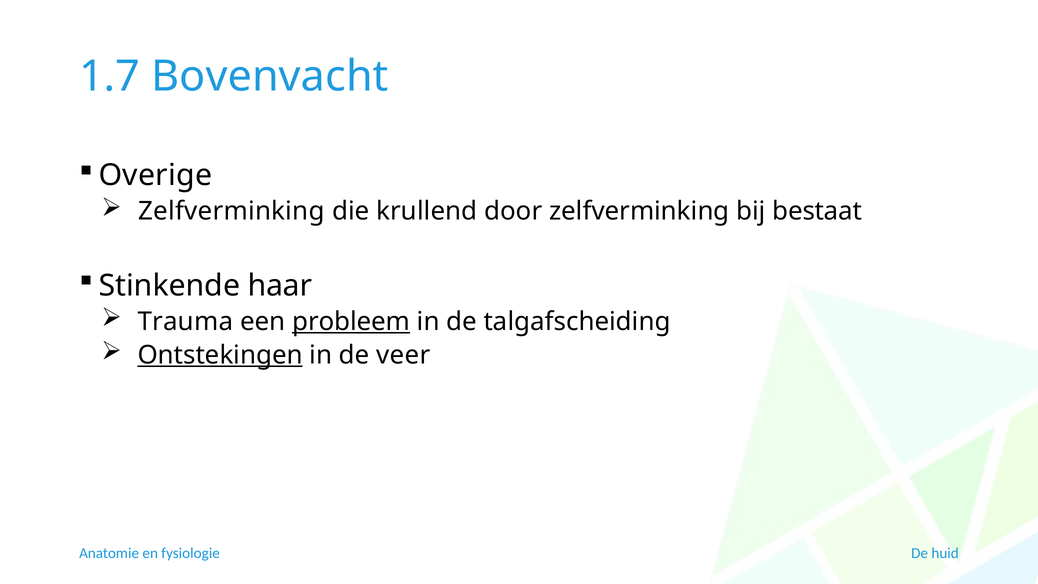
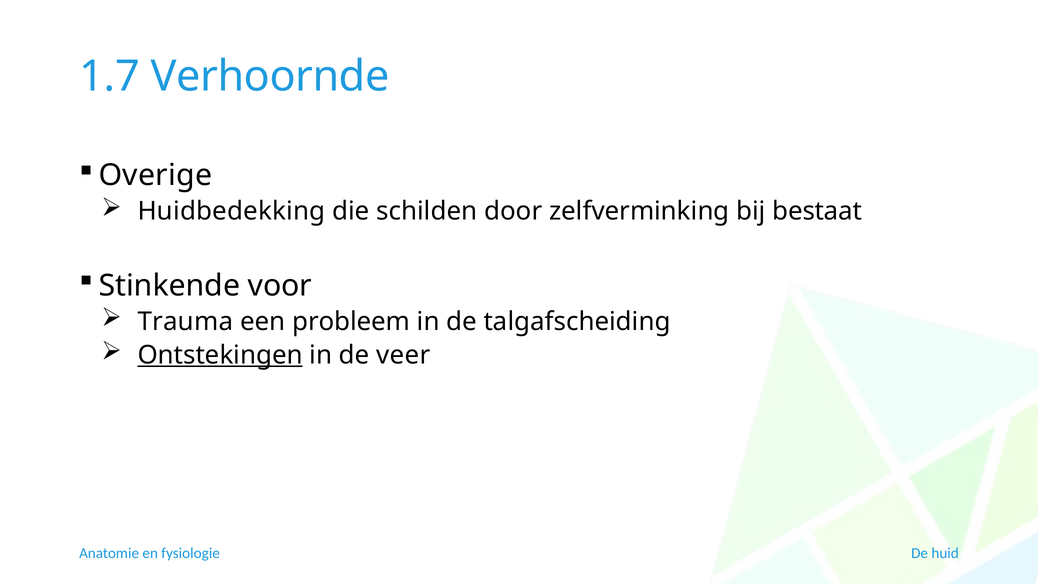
Bovenvacht: Bovenvacht -> Verhoornde (270, 76)
Zelfverminking: Zelfverminking -> Huidbedekking (231, 211)
krullend: krullend -> schilden (427, 211)
haar: haar -> voor (280, 286)
probleem underline: present -> none (351, 321)
